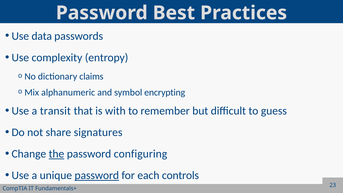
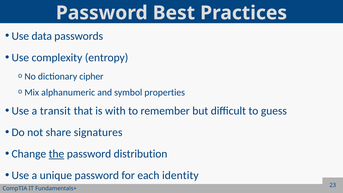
claims: claims -> cipher (91, 77)
encrypting: encrypting -> properties (165, 92)
configuring: configuring -> distribution (141, 154)
password underline: present -> none (97, 175)
controls: controls -> identity (180, 175)
